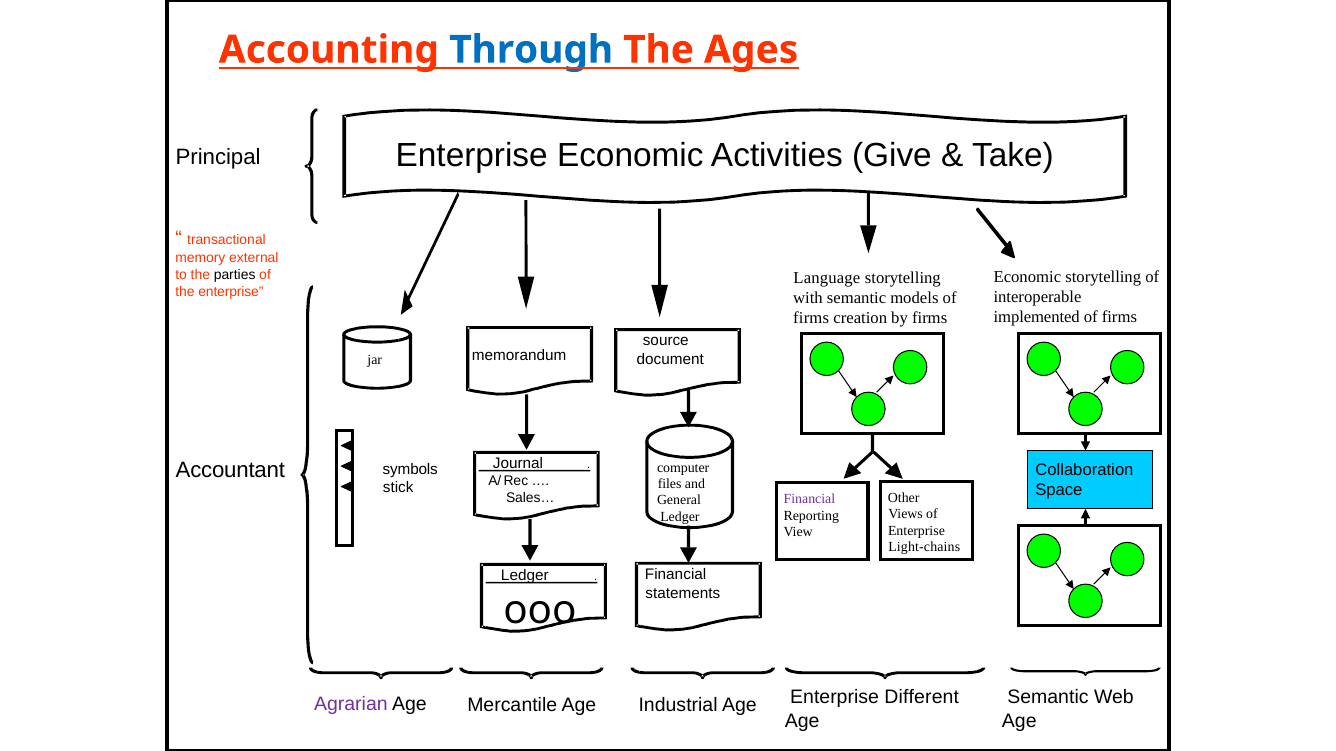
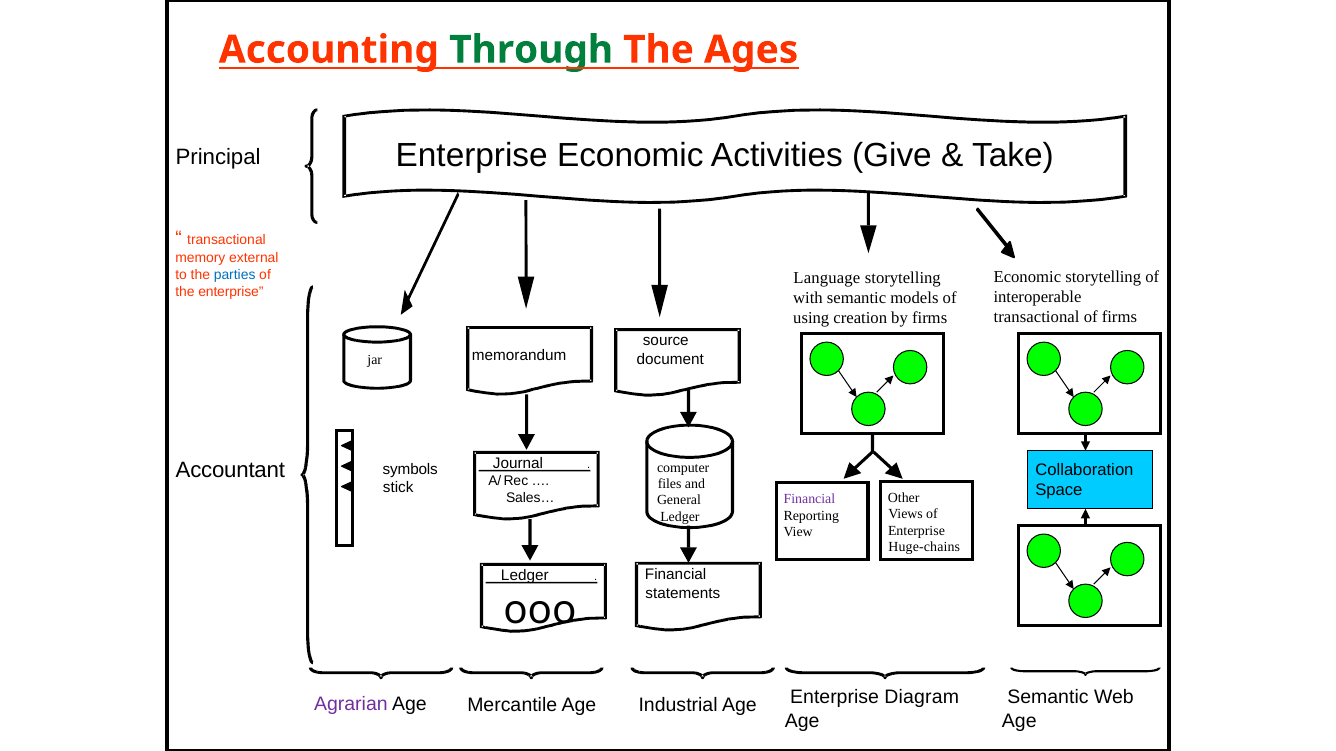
Through colour: blue -> green (531, 50)
parties colour: black -> blue (235, 275)
implemented: implemented -> transactional (1037, 317)
firms: firms -> using (811, 318)
Light-chains: Light-chains -> Huge-chains (924, 548)
Different: Different -> Diagram (922, 698)
